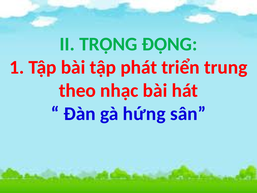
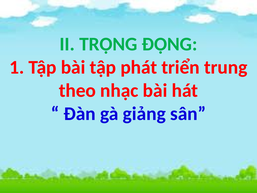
hứng: hứng -> giảng (144, 114)
